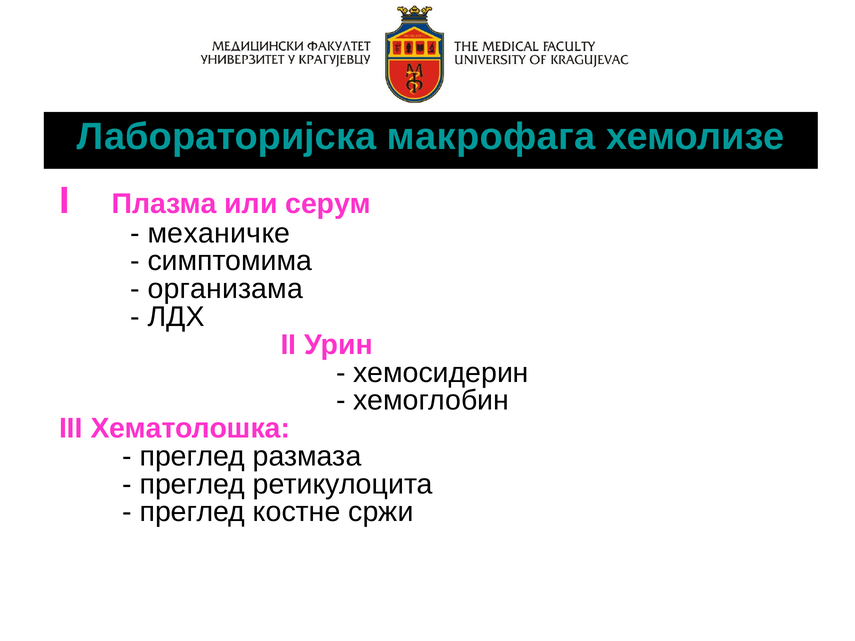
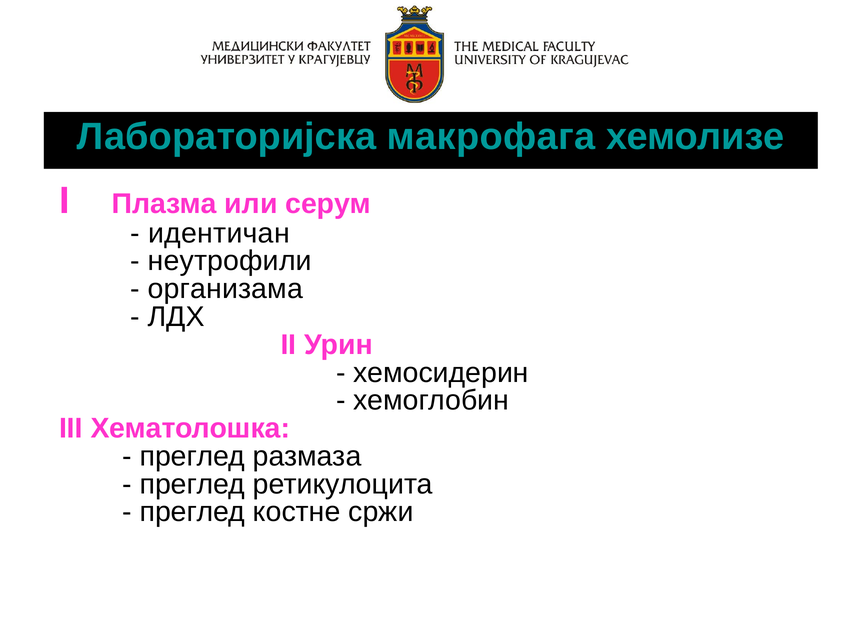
механичке: механичке -> идентичан (219, 233)
симптомима: симптомима -> неутрофили (230, 261)
